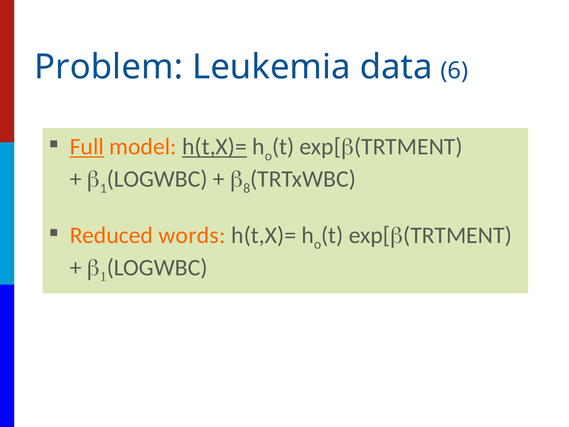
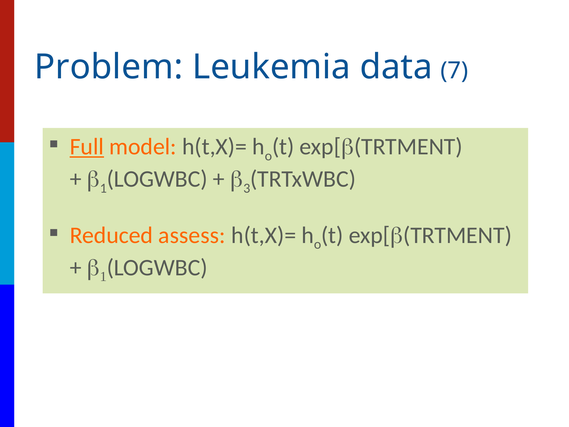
6: 6 -> 7 (454, 71)
h(t,X)= underline: present -> none (215, 147)
8: 8 -> 3 (247, 188)
words: words -> assess (192, 235)
